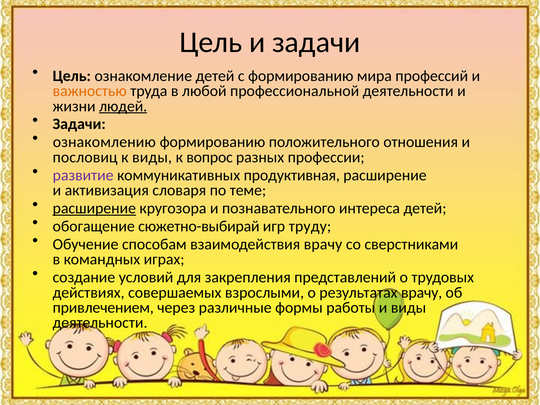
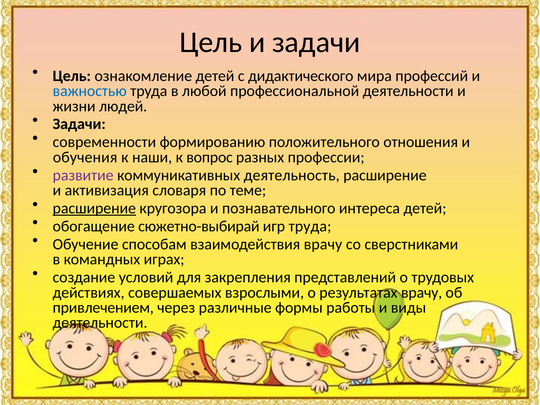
с формированию: формированию -> дидактического (301, 76)
важностью colour: orange -> blue (90, 91)
людей underline: present -> none (123, 106)
ознакомлению: ознакомлению -> современности (104, 142)
пословиц: пословиц -> обучения (85, 157)
к виды: виды -> наши (152, 157)
продуктивная: продуктивная -> деятельность (292, 175)
игр труду: труду -> труда (310, 226)
